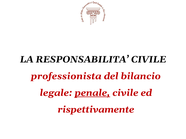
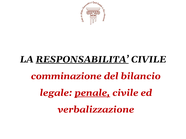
RESPONSABILITA underline: none -> present (82, 60)
professionista: professionista -> comminazione (66, 76)
rispettivamente: rispettivamente -> verbalizzazione (96, 110)
